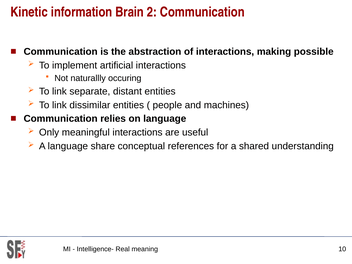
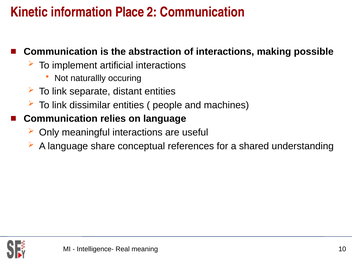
Brain: Brain -> Place (130, 12)
